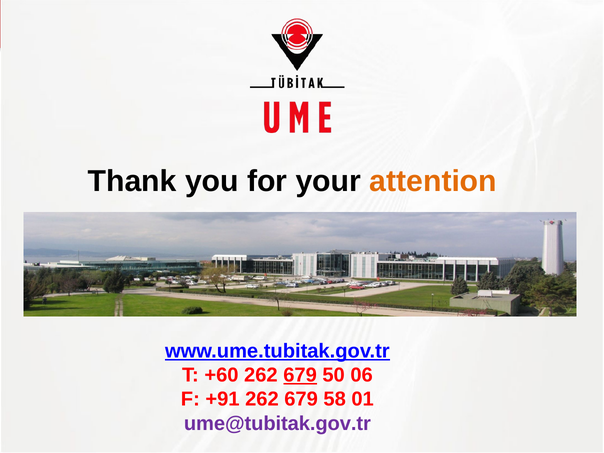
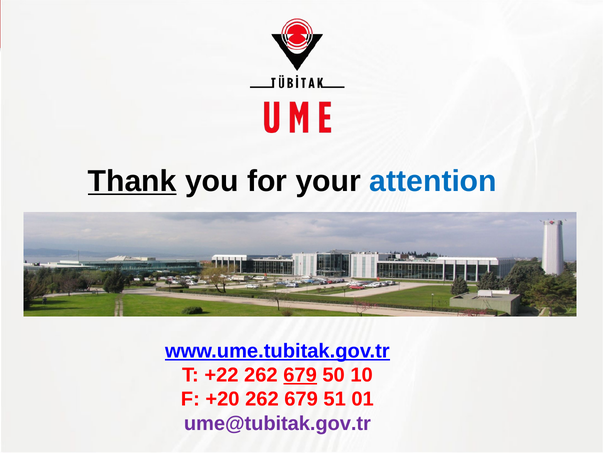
Thank underline: none -> present (132, 181)
attention colour: orange -> blue (433, 181)
+60: +60 -> +22 (221, 375)
06: 06 -> 10 (362, 375)
+91: +91 -> +20 (222, 399)
58: 58 -> 51 (335, 399)
